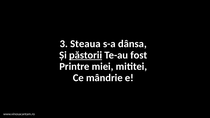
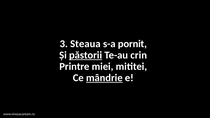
dânsa: dânsa -> pornit (132, 44)
fost: fost -> crin (139, 55)
mândrie underline: none -> present (104, 78)
